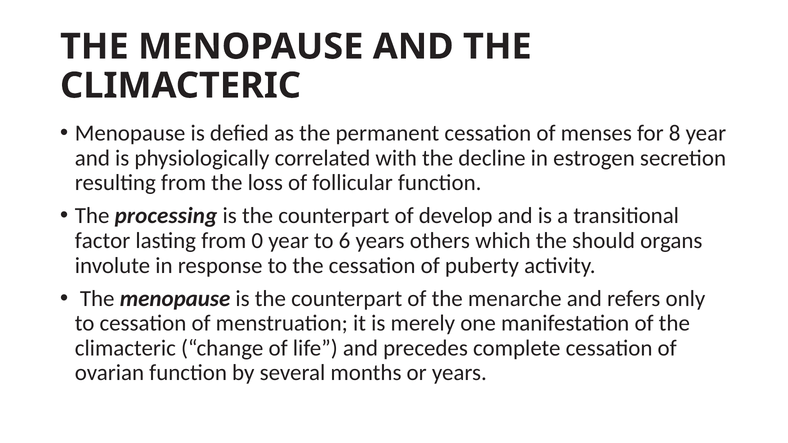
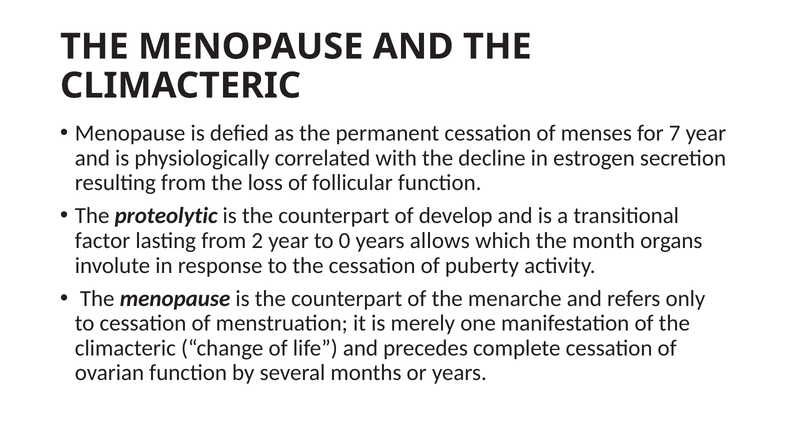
8: 8 -> 7 (675, 133)
processing: processing -> proteolytic (166, 216)
0: 0 -> 2 (257, 241)
6: 6 -> 0 (345, 241)
others: others -> allows (440, 241)
should: should -> month (604, 241)
